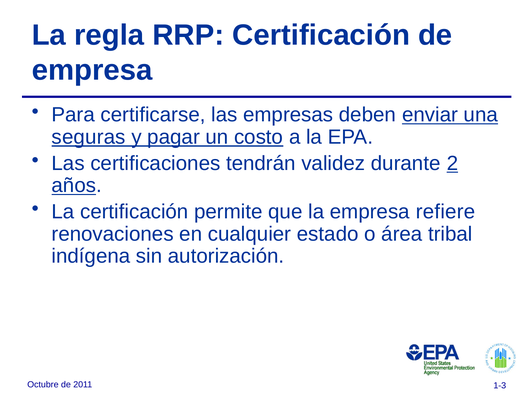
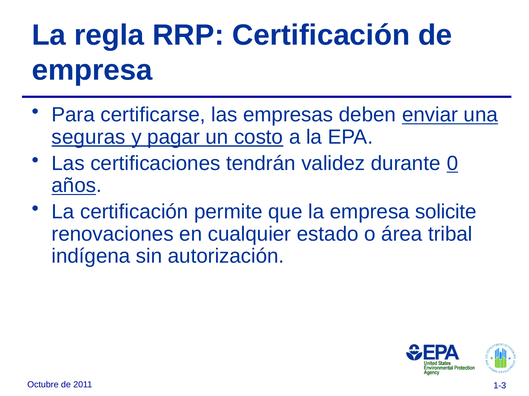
2: 2 -> 0 (452, 164)
refiere: refiere -> solicite (446, 212)
